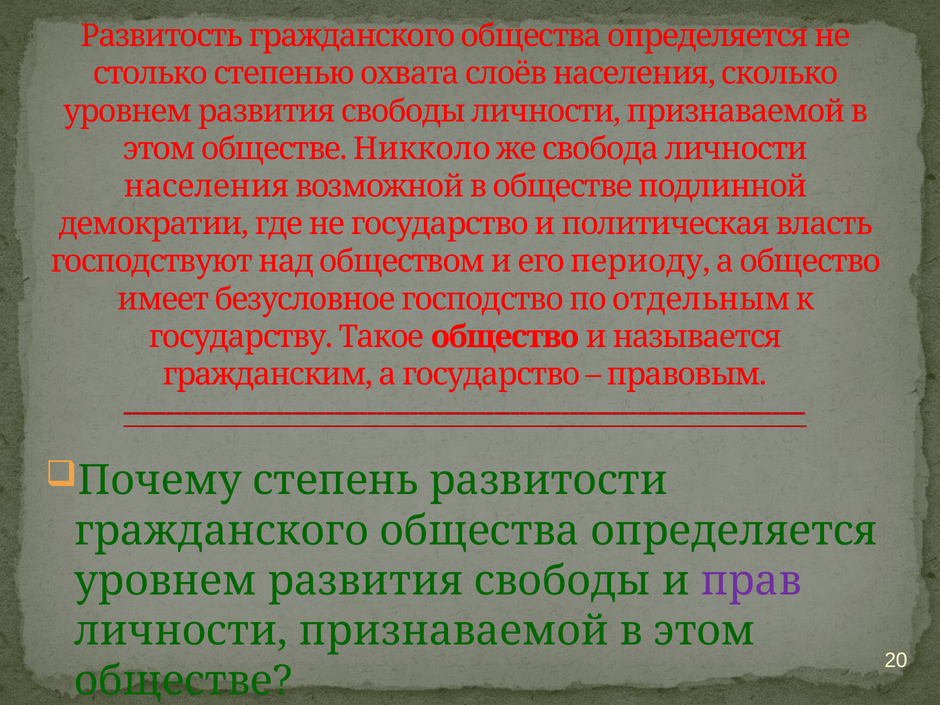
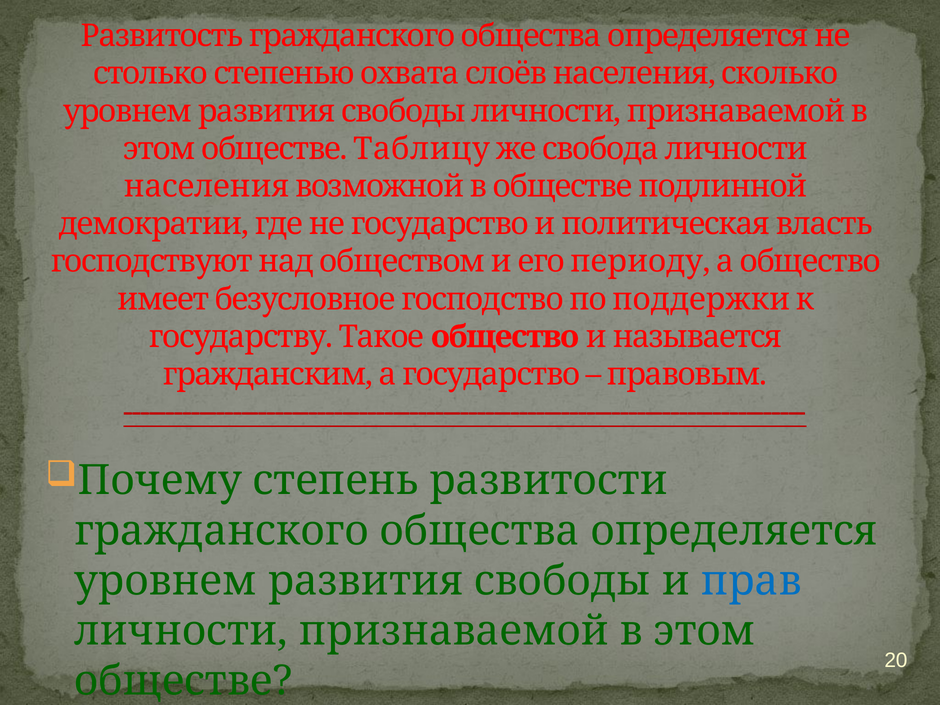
Никколо: Никколо -> Таблицу (422, 149)
отдельным: отдельным -> поддержки (701, 299)
прав colour: purple -> blue (751, 581)
